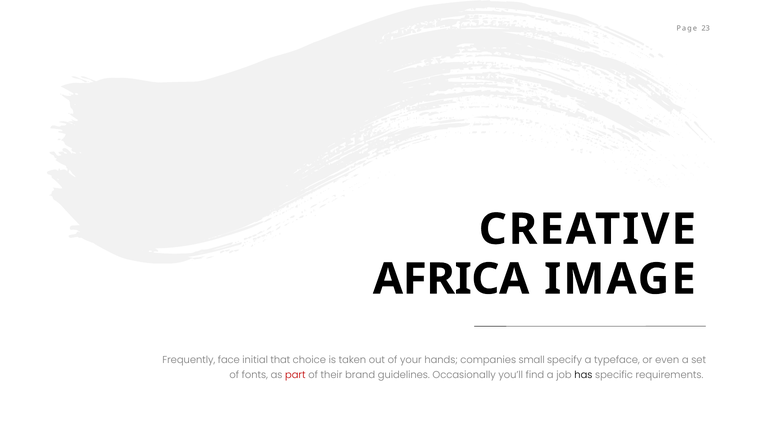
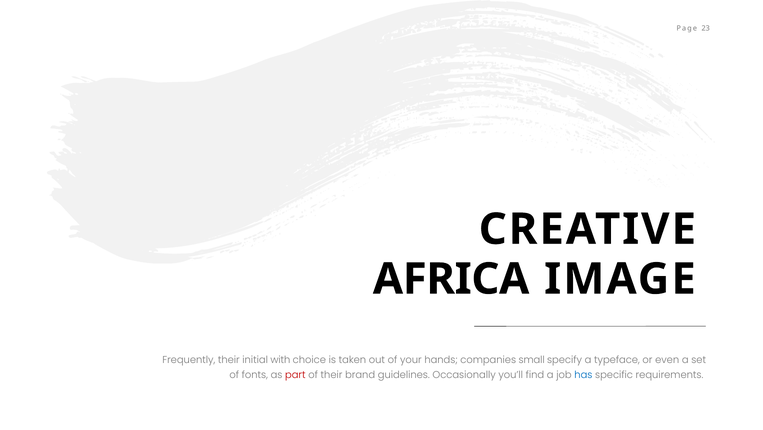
Frequently face: face -> their (229, 359)
that: that -> with (280, 359)
has colour: black -> blue (583, 374)
